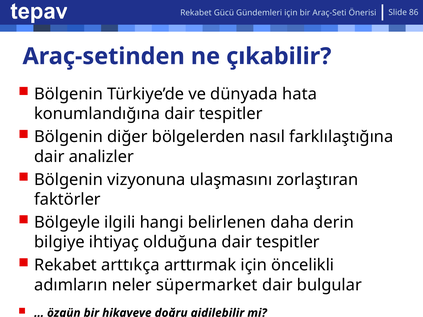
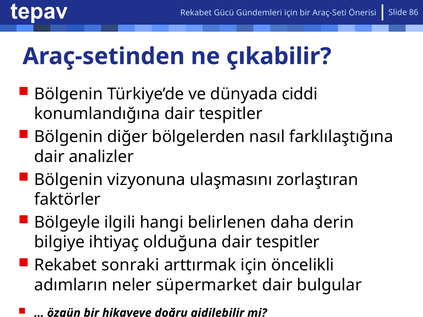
hata: hata -> ciddi (300, 94)
arttıkça: arttıkça -> sonraki (130, 265)
